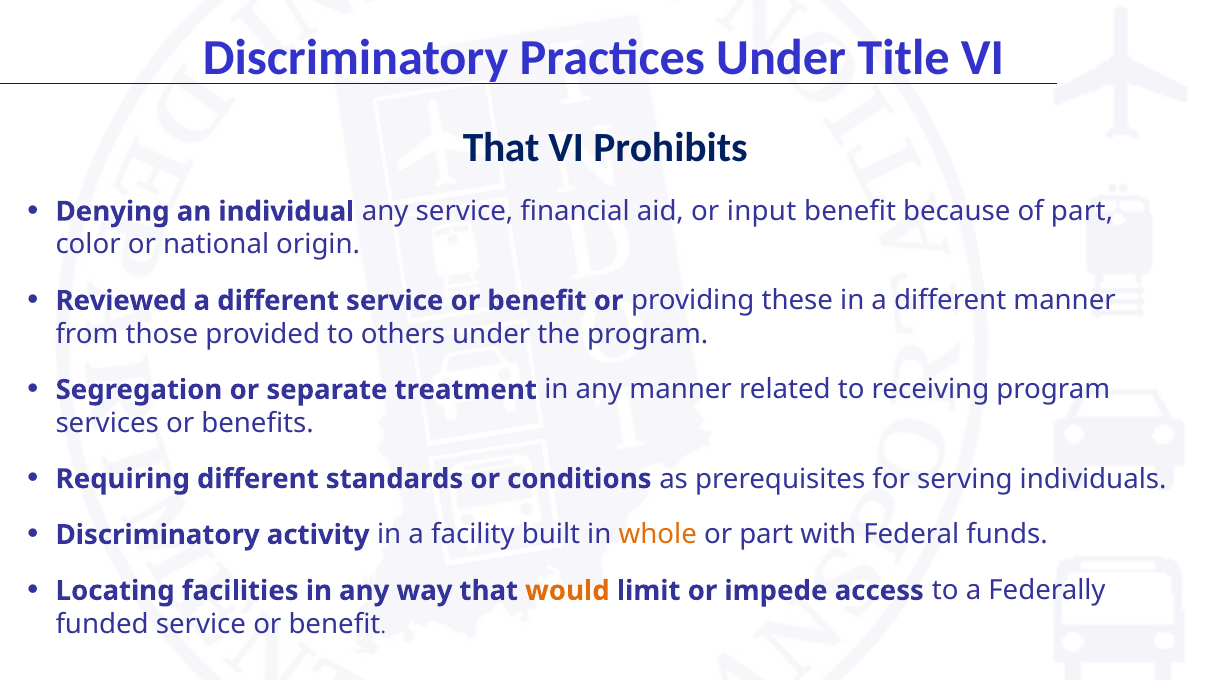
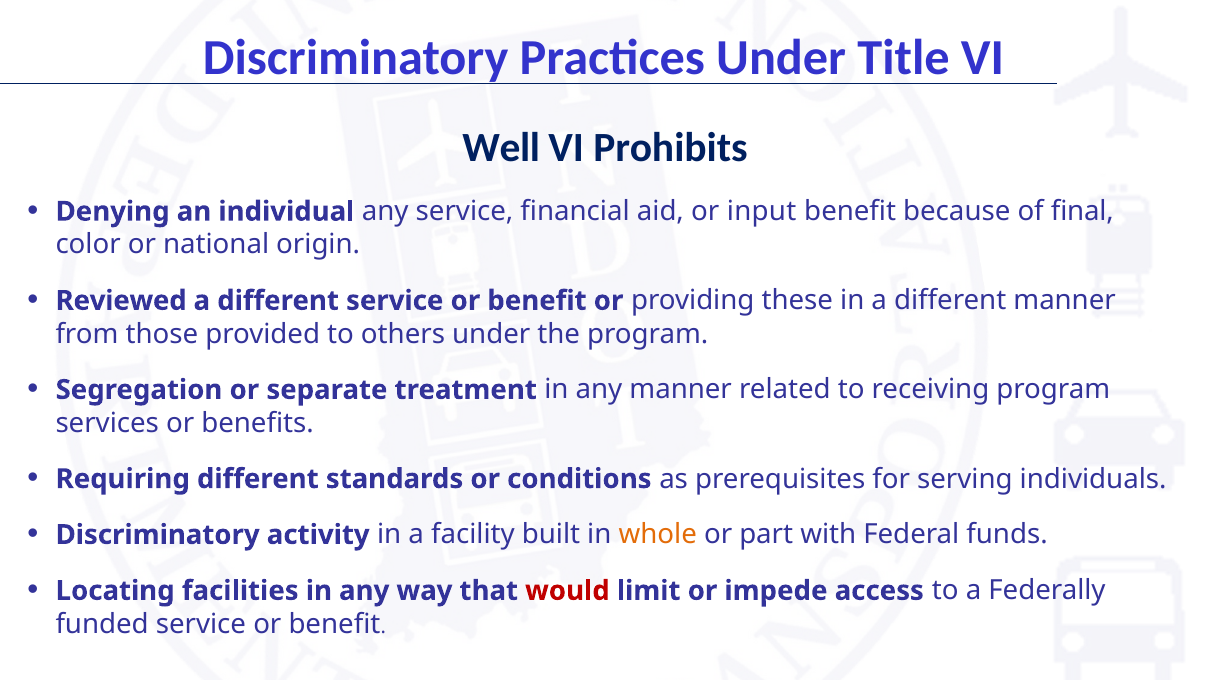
That: That -> Well (501, 148)
of part: part -> final (1082, 211)
would colour: orange -> red (567, 590)
